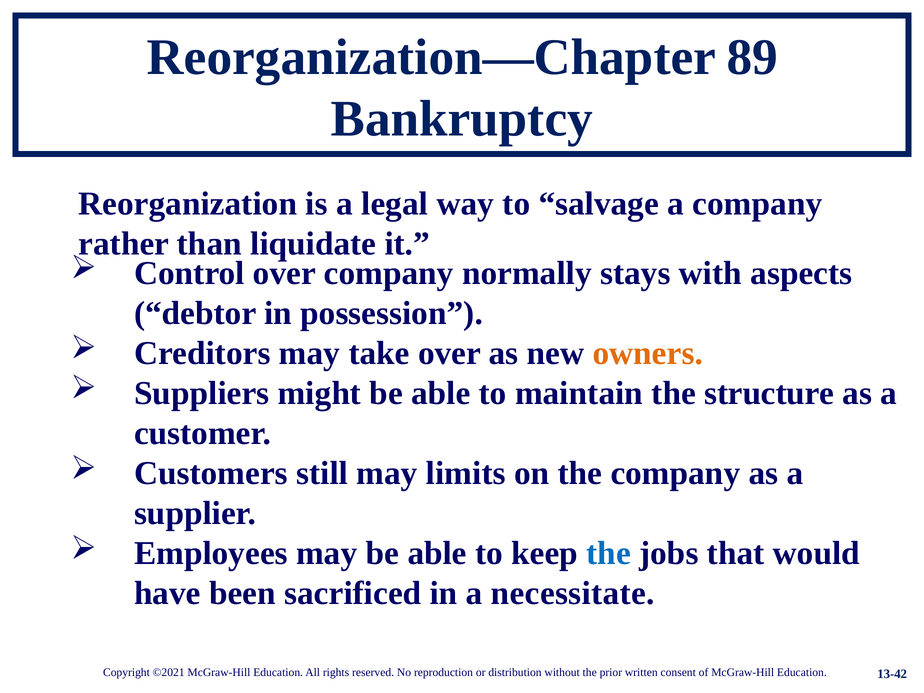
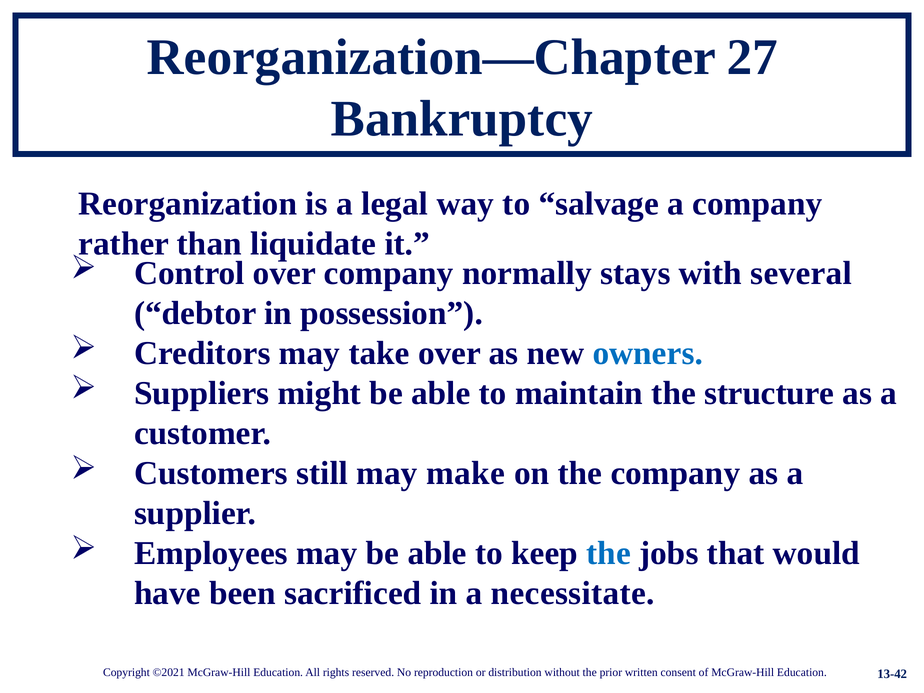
89: 89 -> 27 (752, 57)
aspects: aspects -> several (801, 273)
owners colour: orange -> blue (648, 353)
limits: limits -> make (466, 473)
